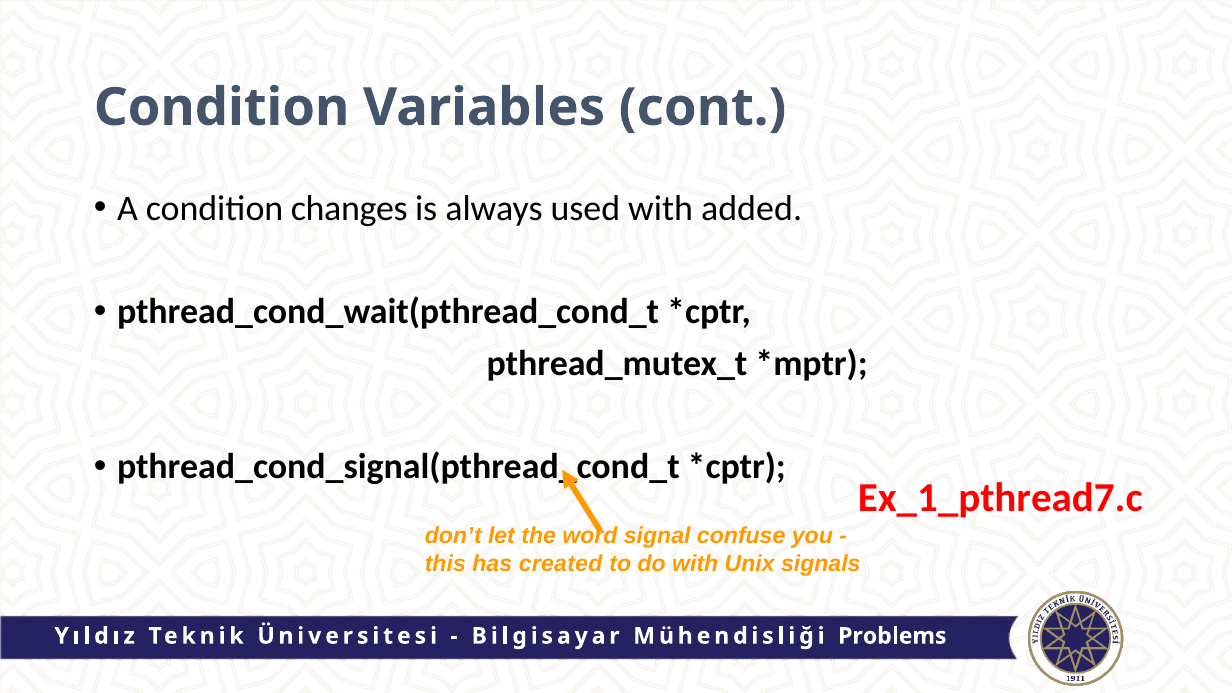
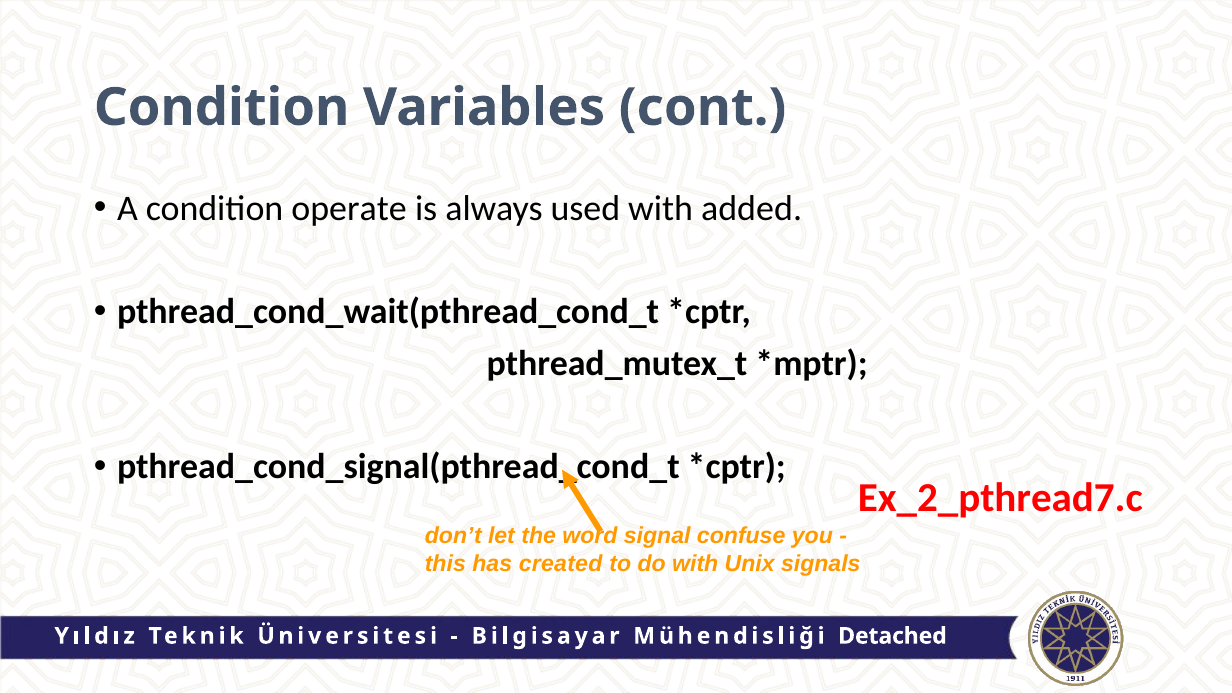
changes: changes -> operate (349, 208)
Ex_1_pthread7.c: Ex_1_pthread7.c -> Ex_2_pthread7.c (1000, 498)
Problems: Problems -> Detached (892, 636)
